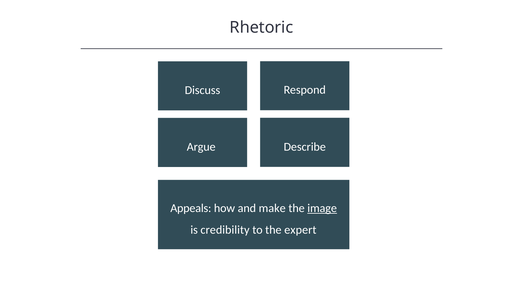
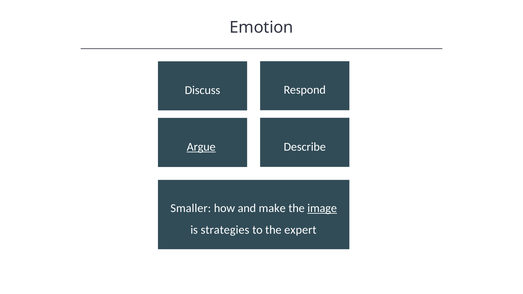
Rhetoric: Rhetoric -> Emotion (262, 27)
Argue underline: none -> present (201, 147)
Appeals: Appeals -> Smaller (191, 208)
credibility: credibility -> strategies (225, 230)
